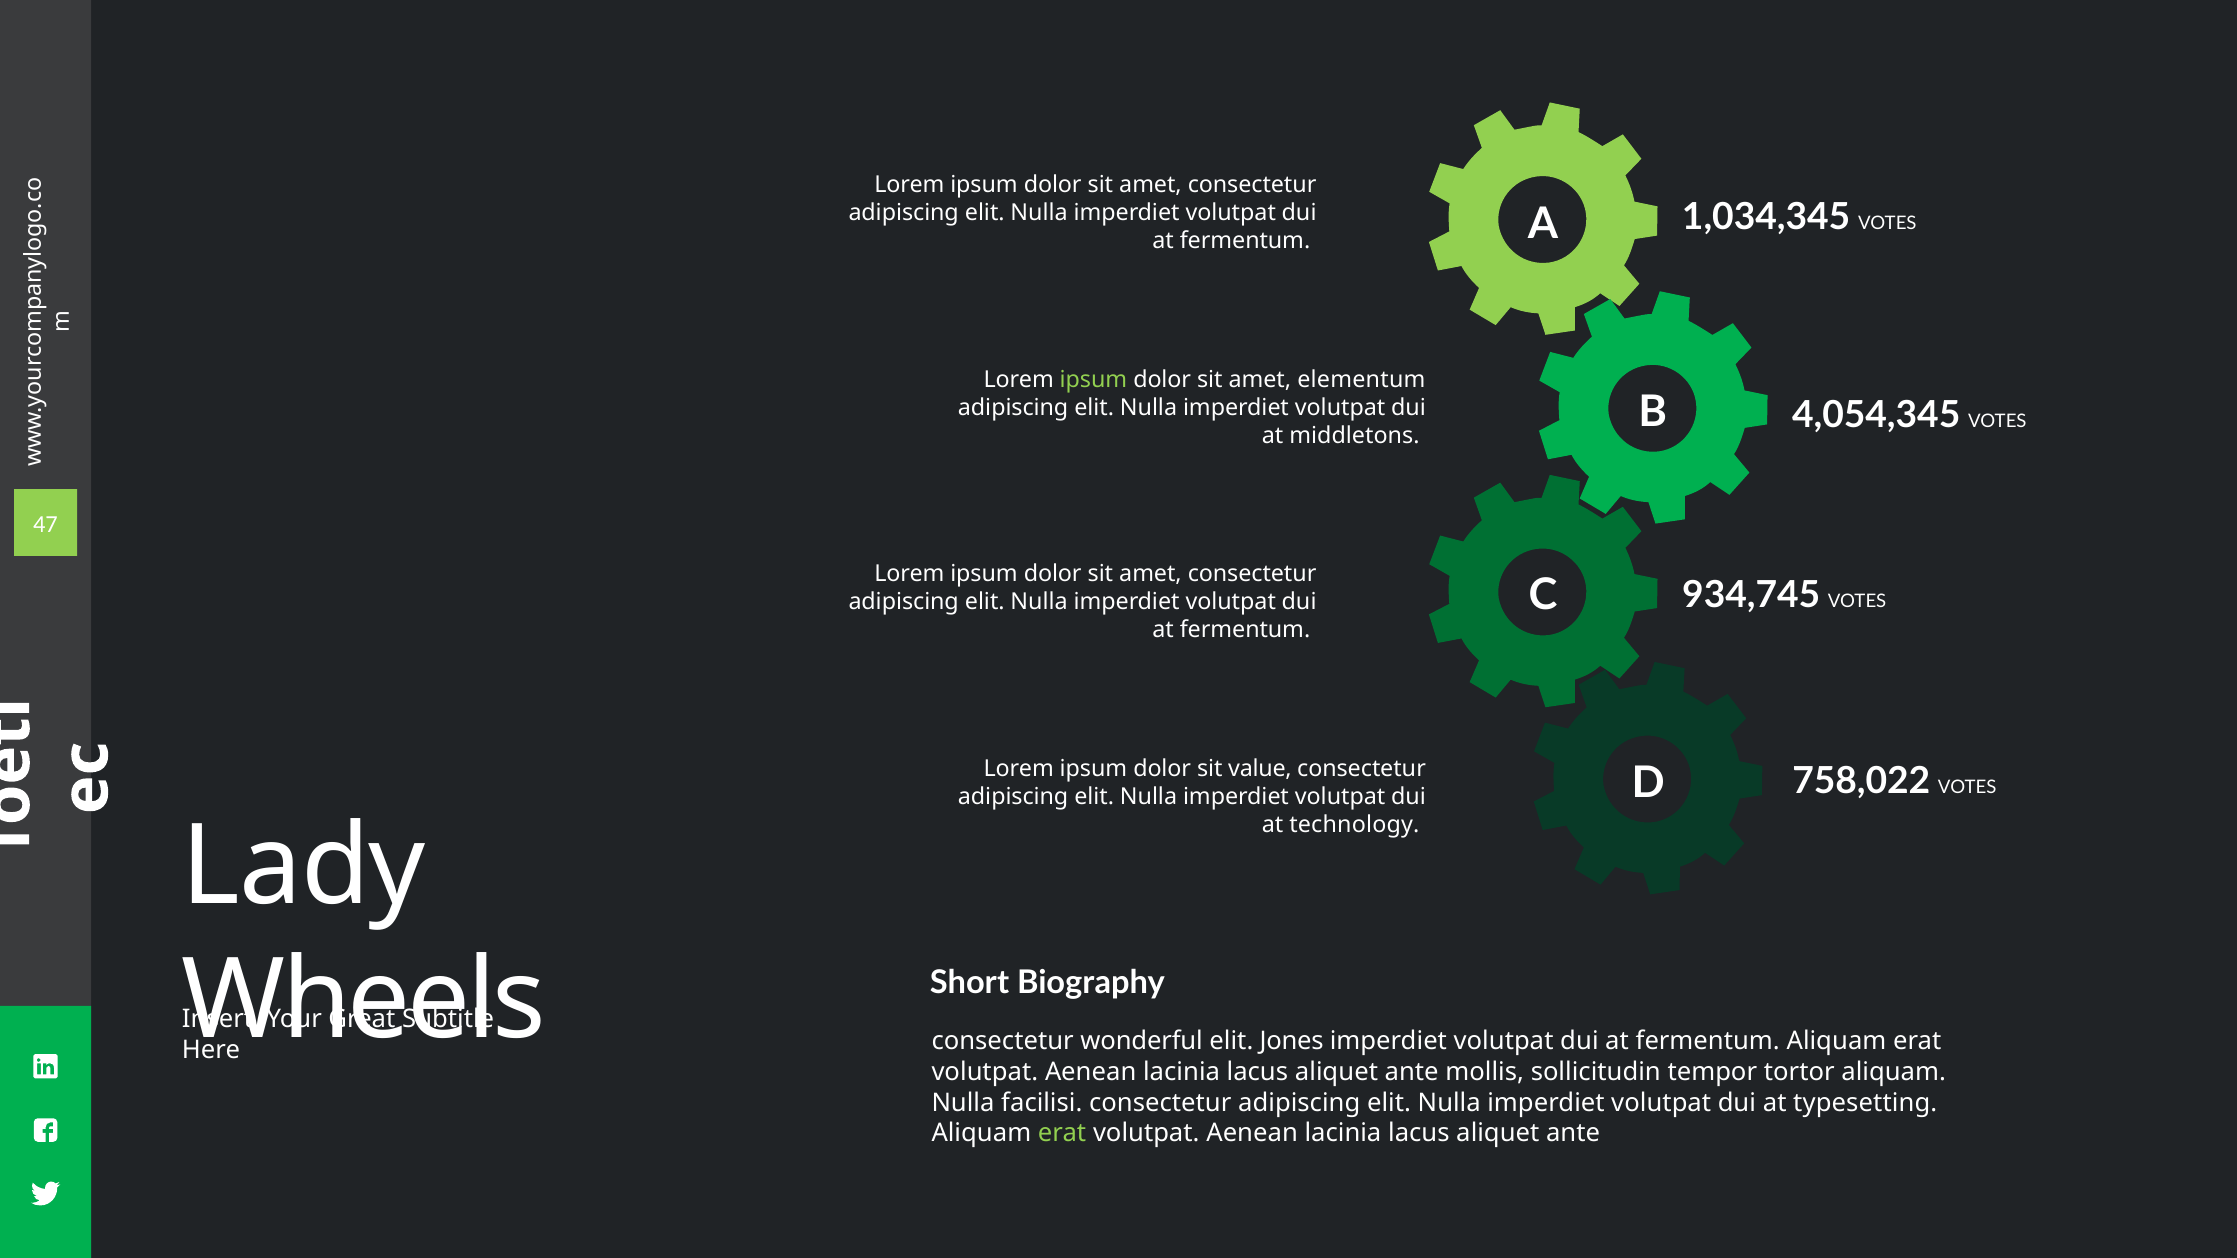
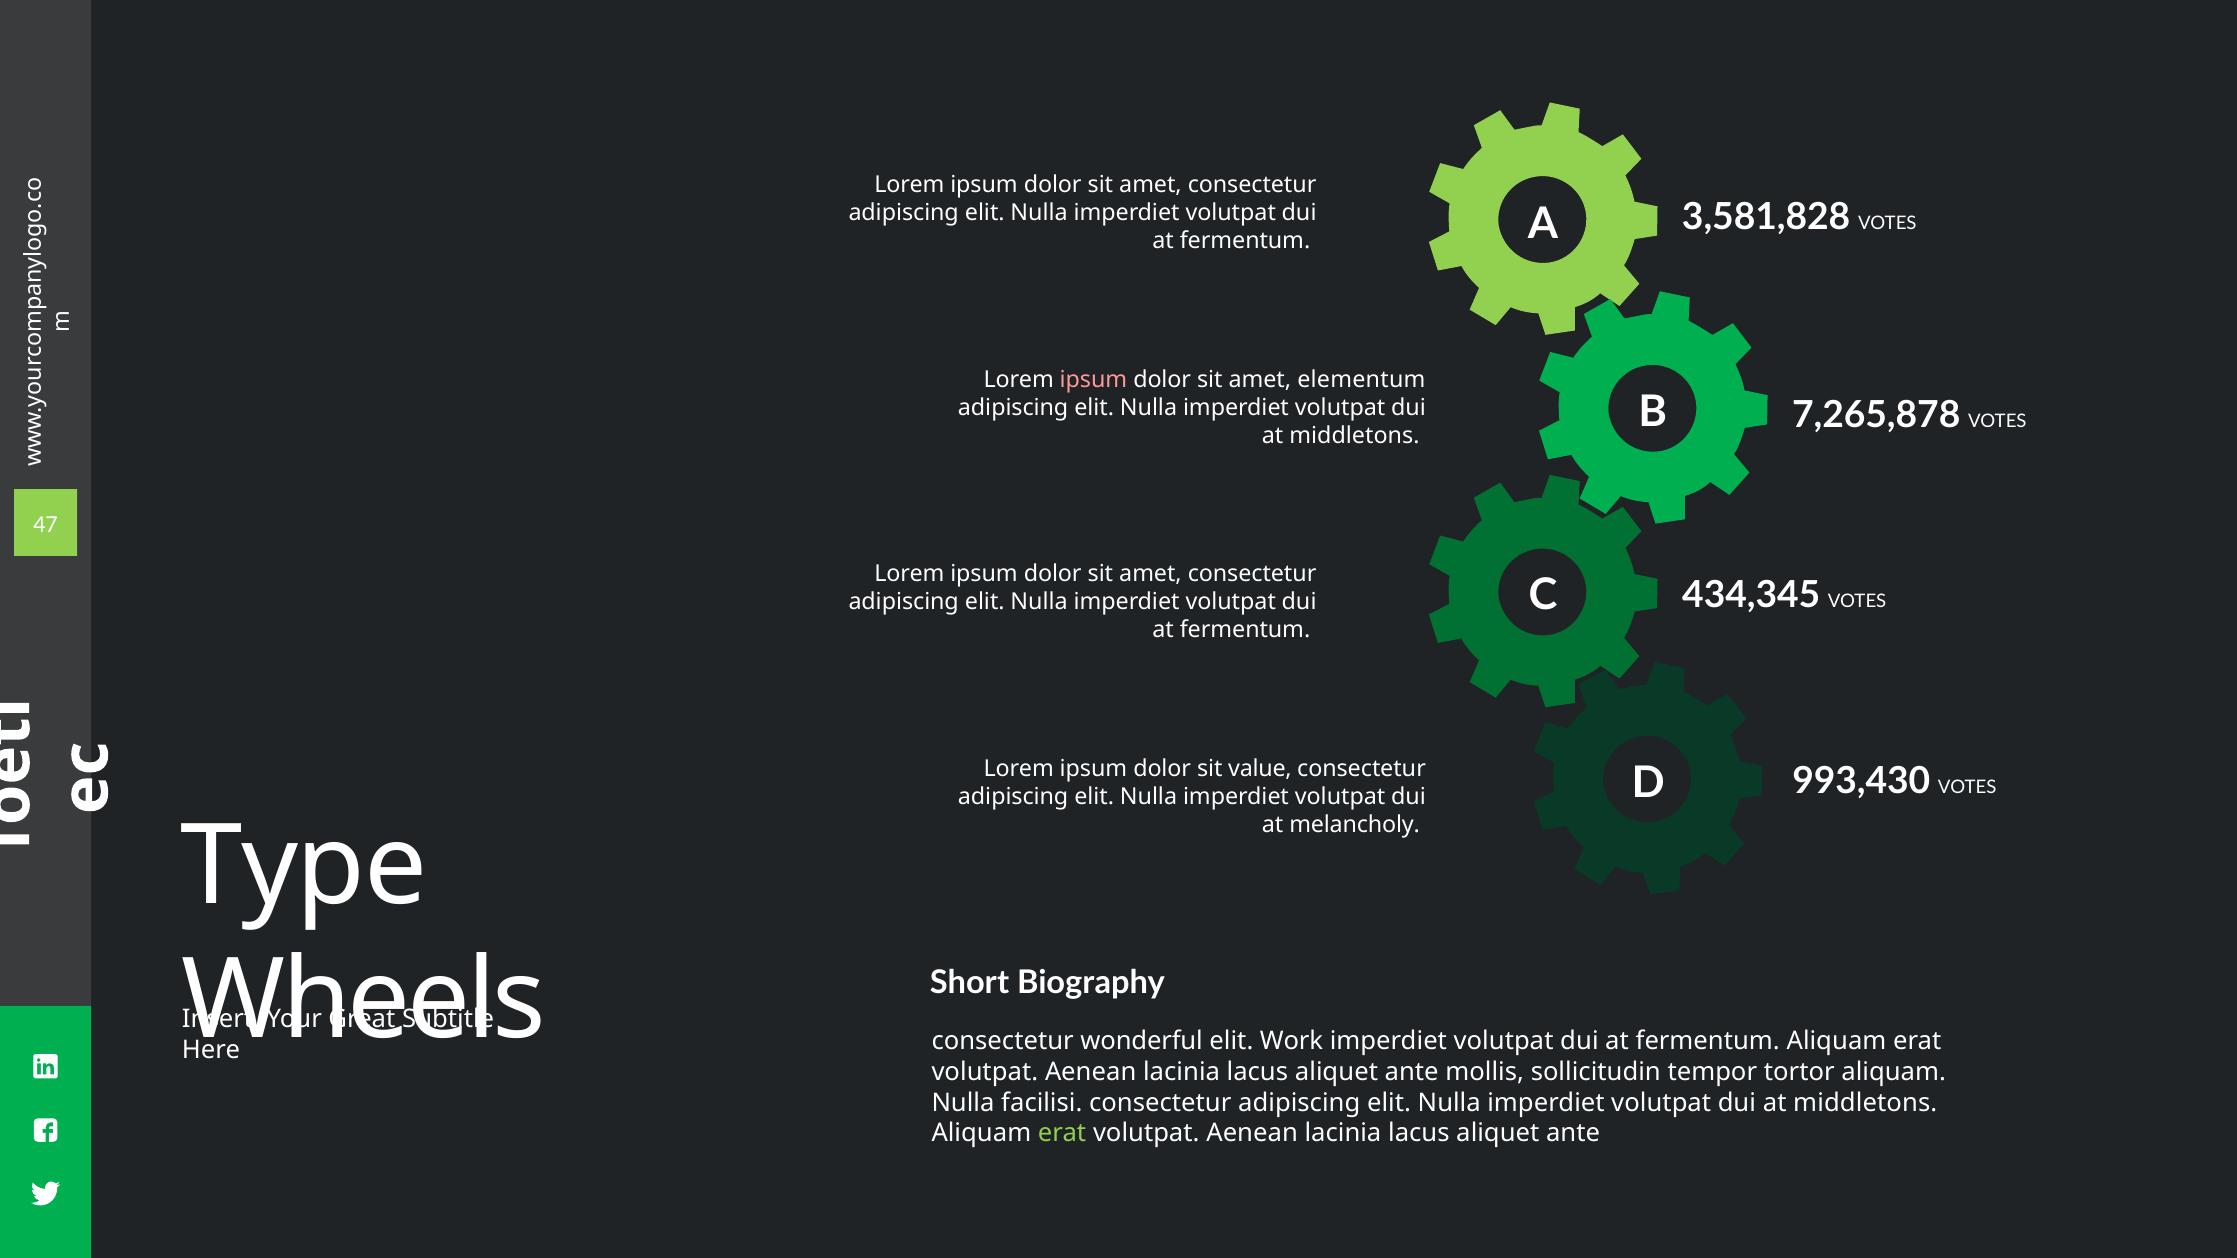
1,034,345: 1,034,345 -> 3,581,828 (1766, 217)
ipsum colour: light green -> pink (1093, 380)
4,054,345: 4,054,345 -> 7,265,878 (1876, 415)
934,745: 934,745 -> 434,345 (1751, 596)
758,022: 758,022 -> 993,430 (1861, 782)
technology: technology -> melancholy (1355, 825)
Lady: Lady -> Type (304, 867)
Jones: Jones -> Work (1292, 1041)
typesetting: typesetting -> middletons (1865, 1103)
